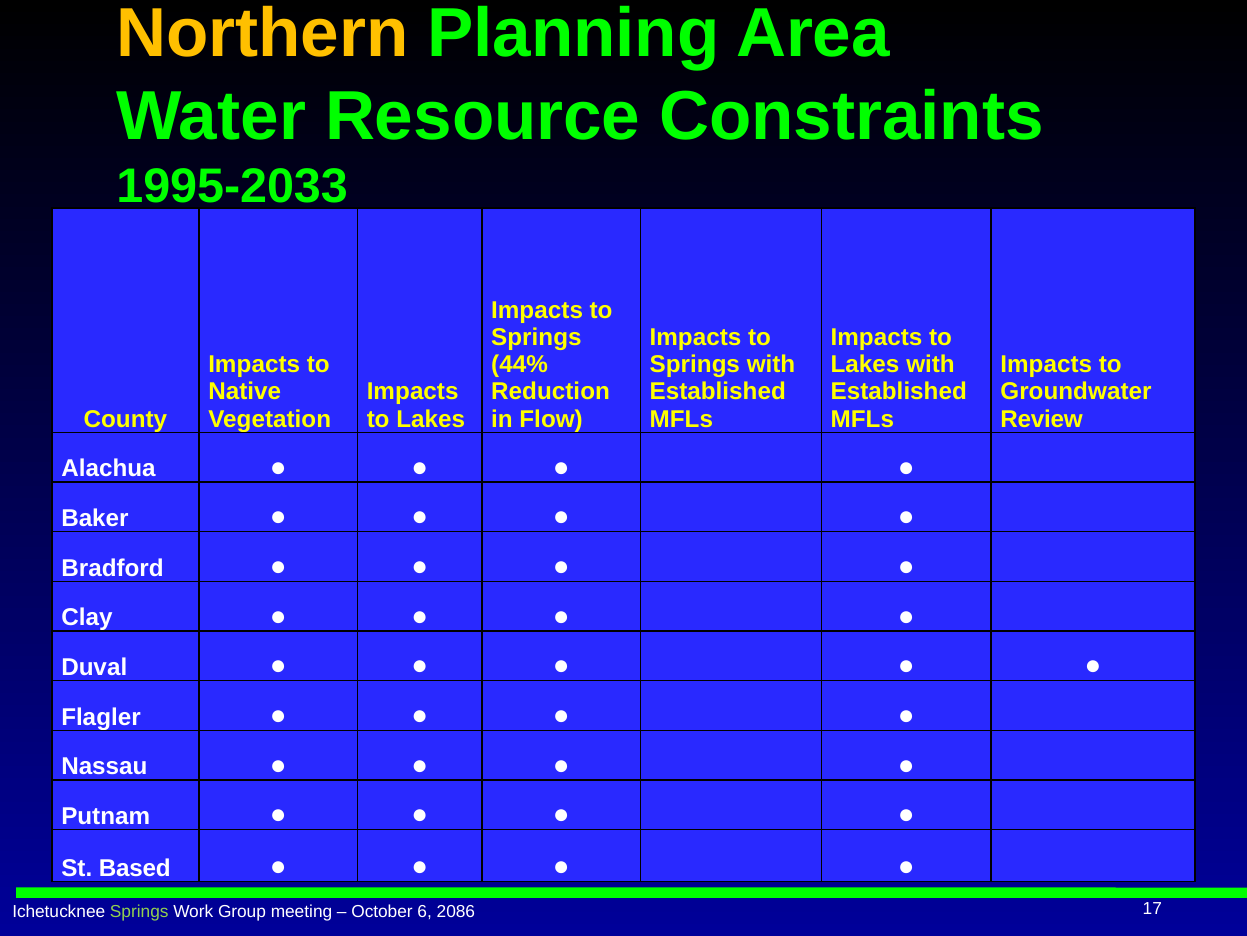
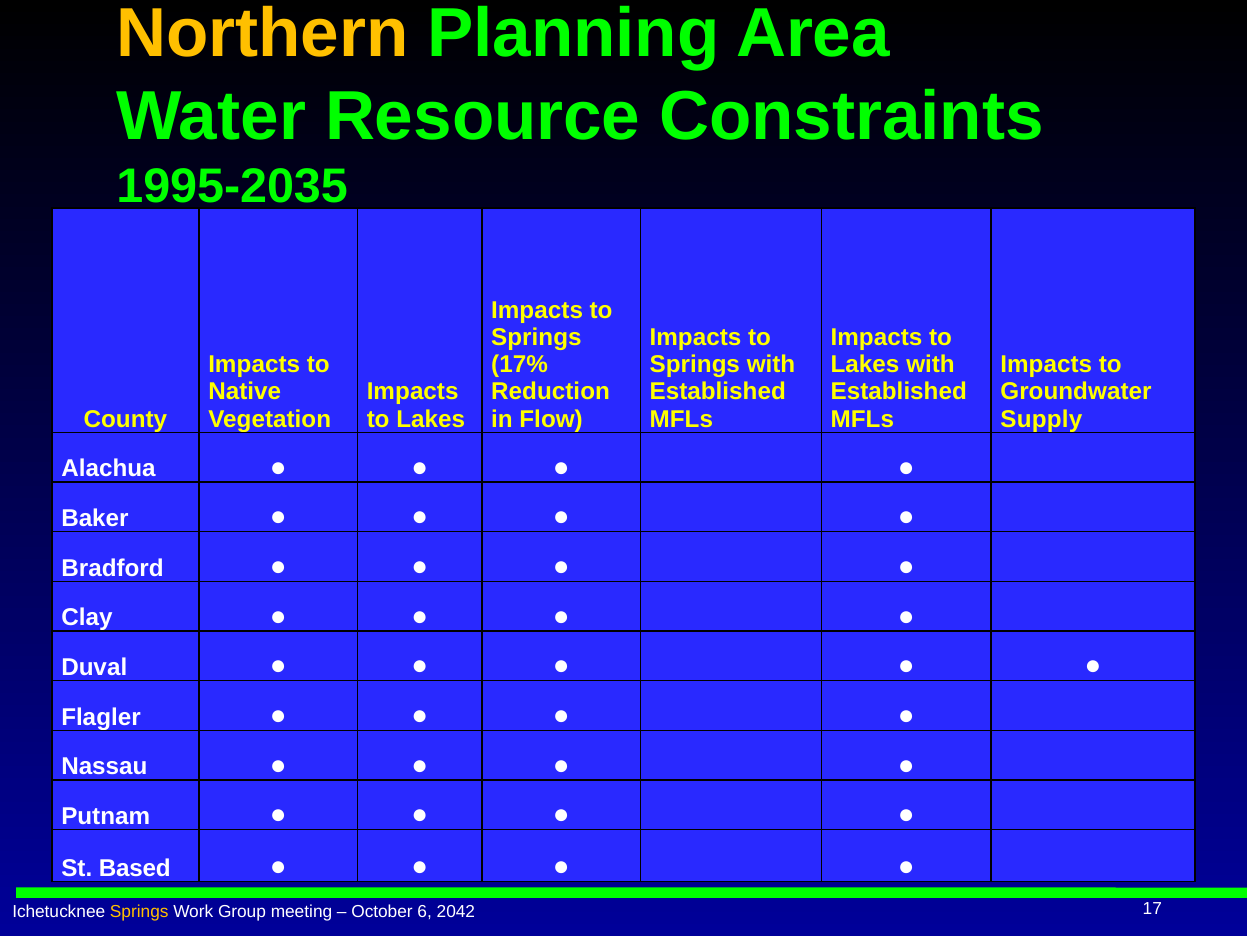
1995-2033: 1995-2033 -> 1995-2035 (232, 186)
44%: 44% -> 17% (520, 364)
Review: Review -> Supply (1041, 419)
Springs colour: light green -> yellow (139, 911)
2086: 2086 -> 2042 (456, 911)
